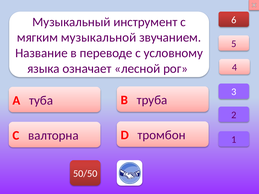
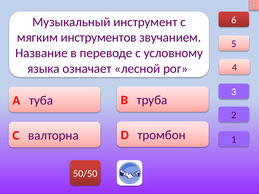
музыкальной: музыкальной -> инструментов (99, 38)
